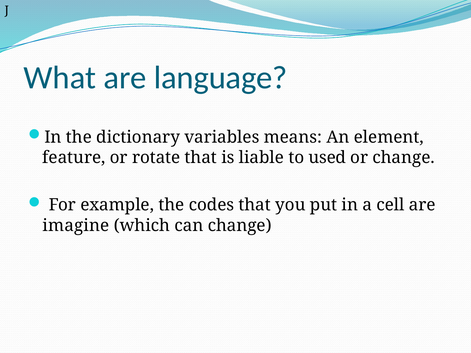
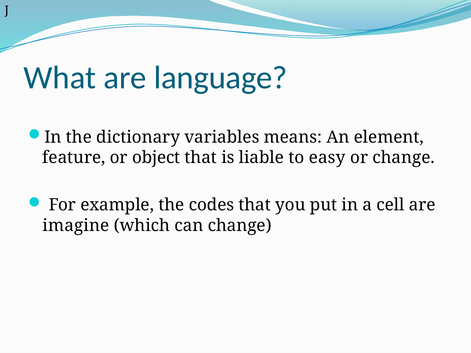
rotate: rotate -> object (156, 158)
used: used -> easy (327, 158)
